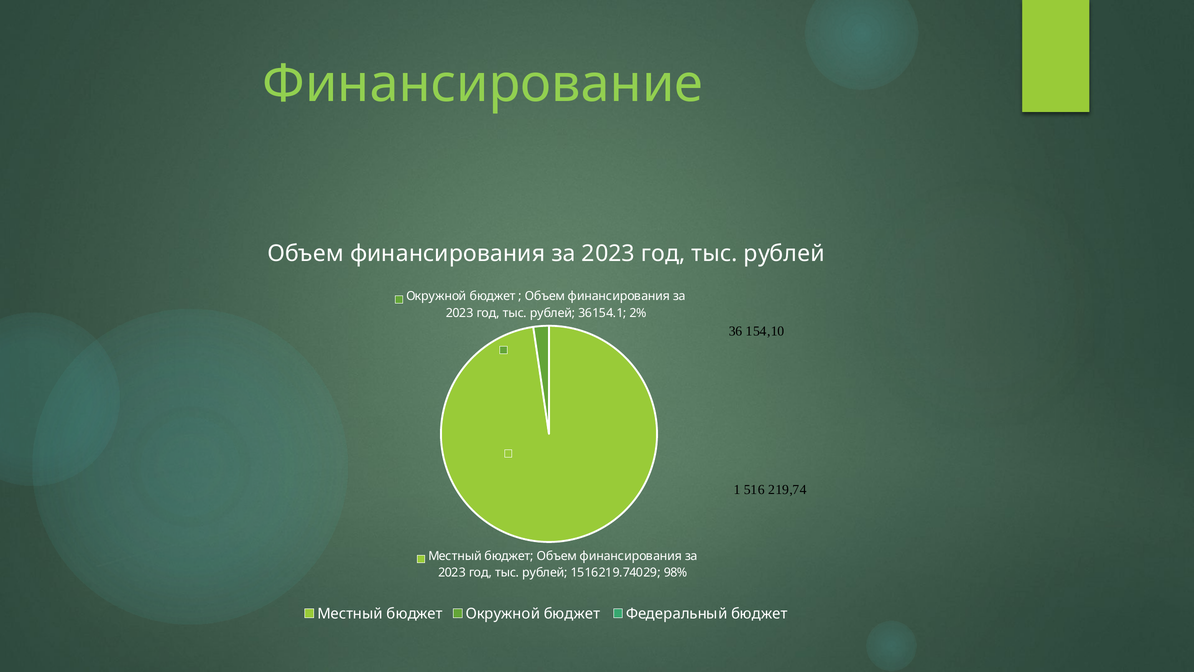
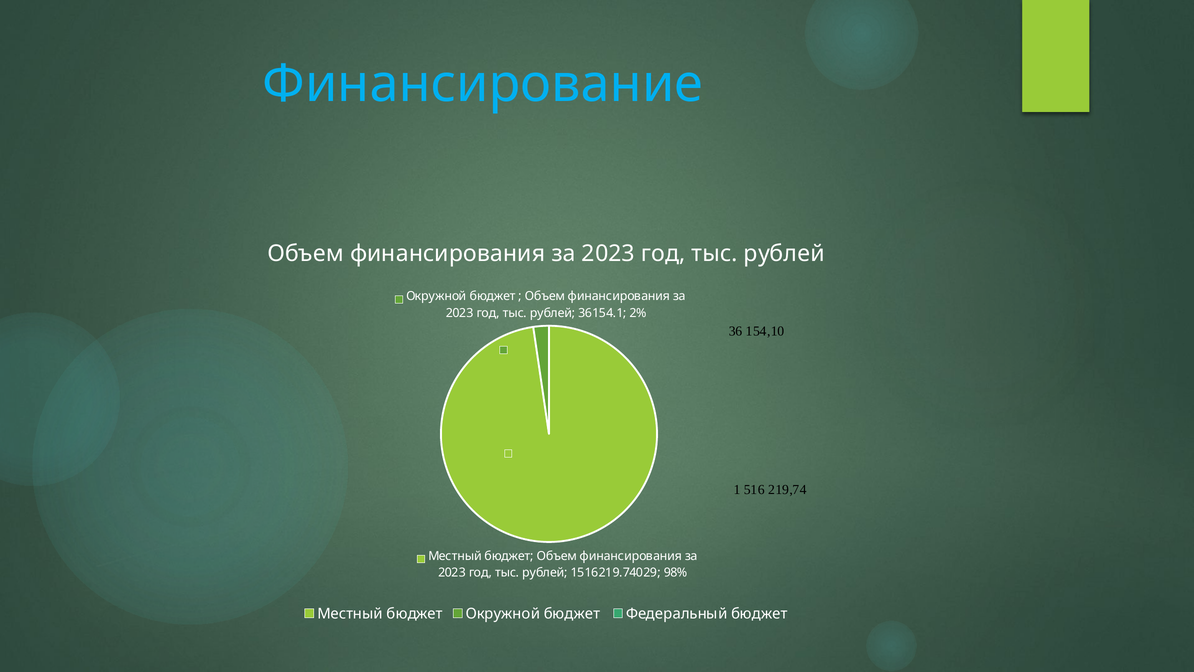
Финансирование colour: light green -> light blue (483, 84)
